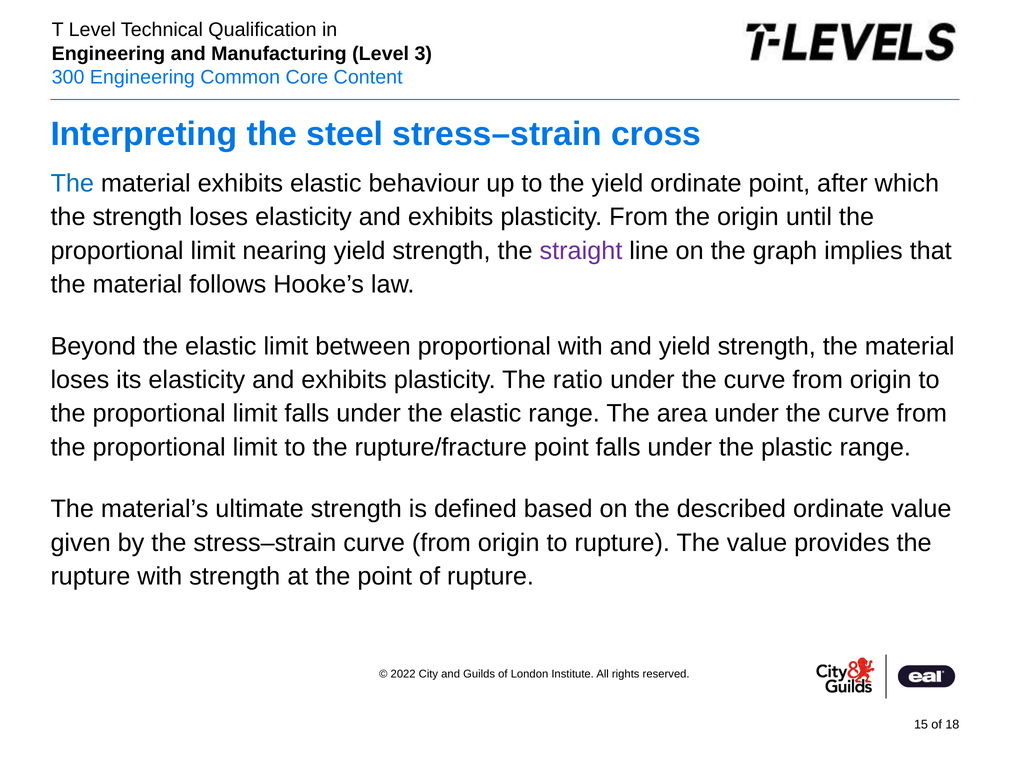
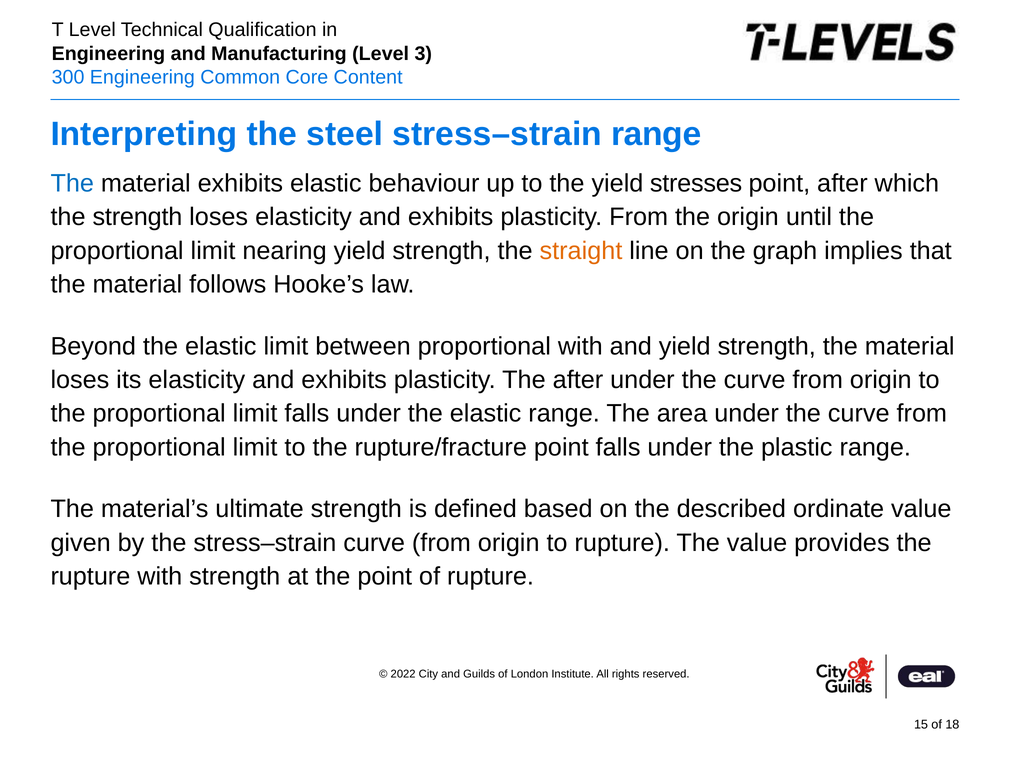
stress–strain cross: cross -> range (656, 134)
yield ordinate: ordinate -> stresses (696, 183)
straight colour: purple -> orange (581, 251)
The ratio: ratio -> after (578, 380)
